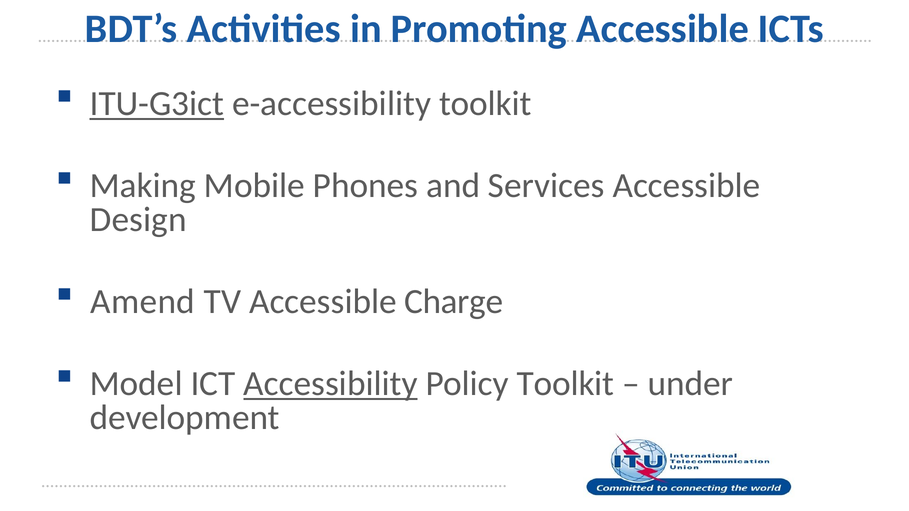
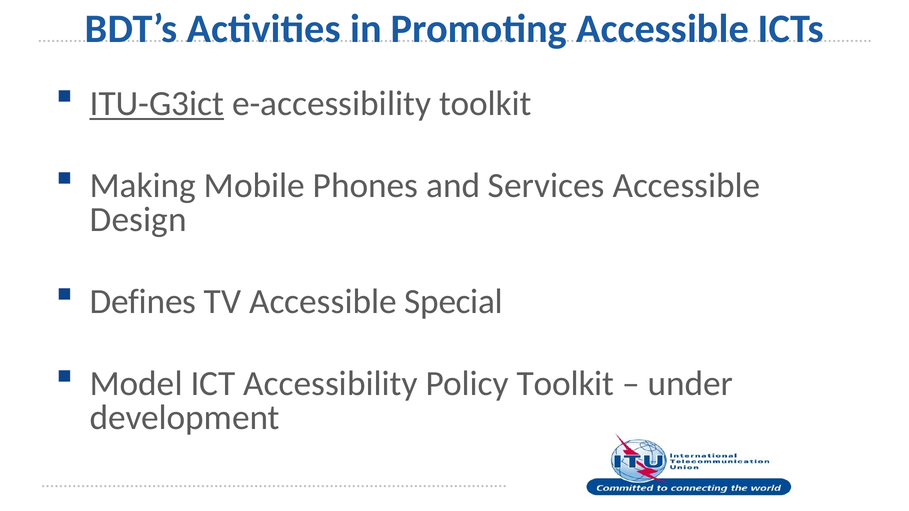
Amend: Amend -> Defines (143, 302)
Charge: Charge -> Special (454, 302)
Accessibility underline: present -> none (331, 384)
